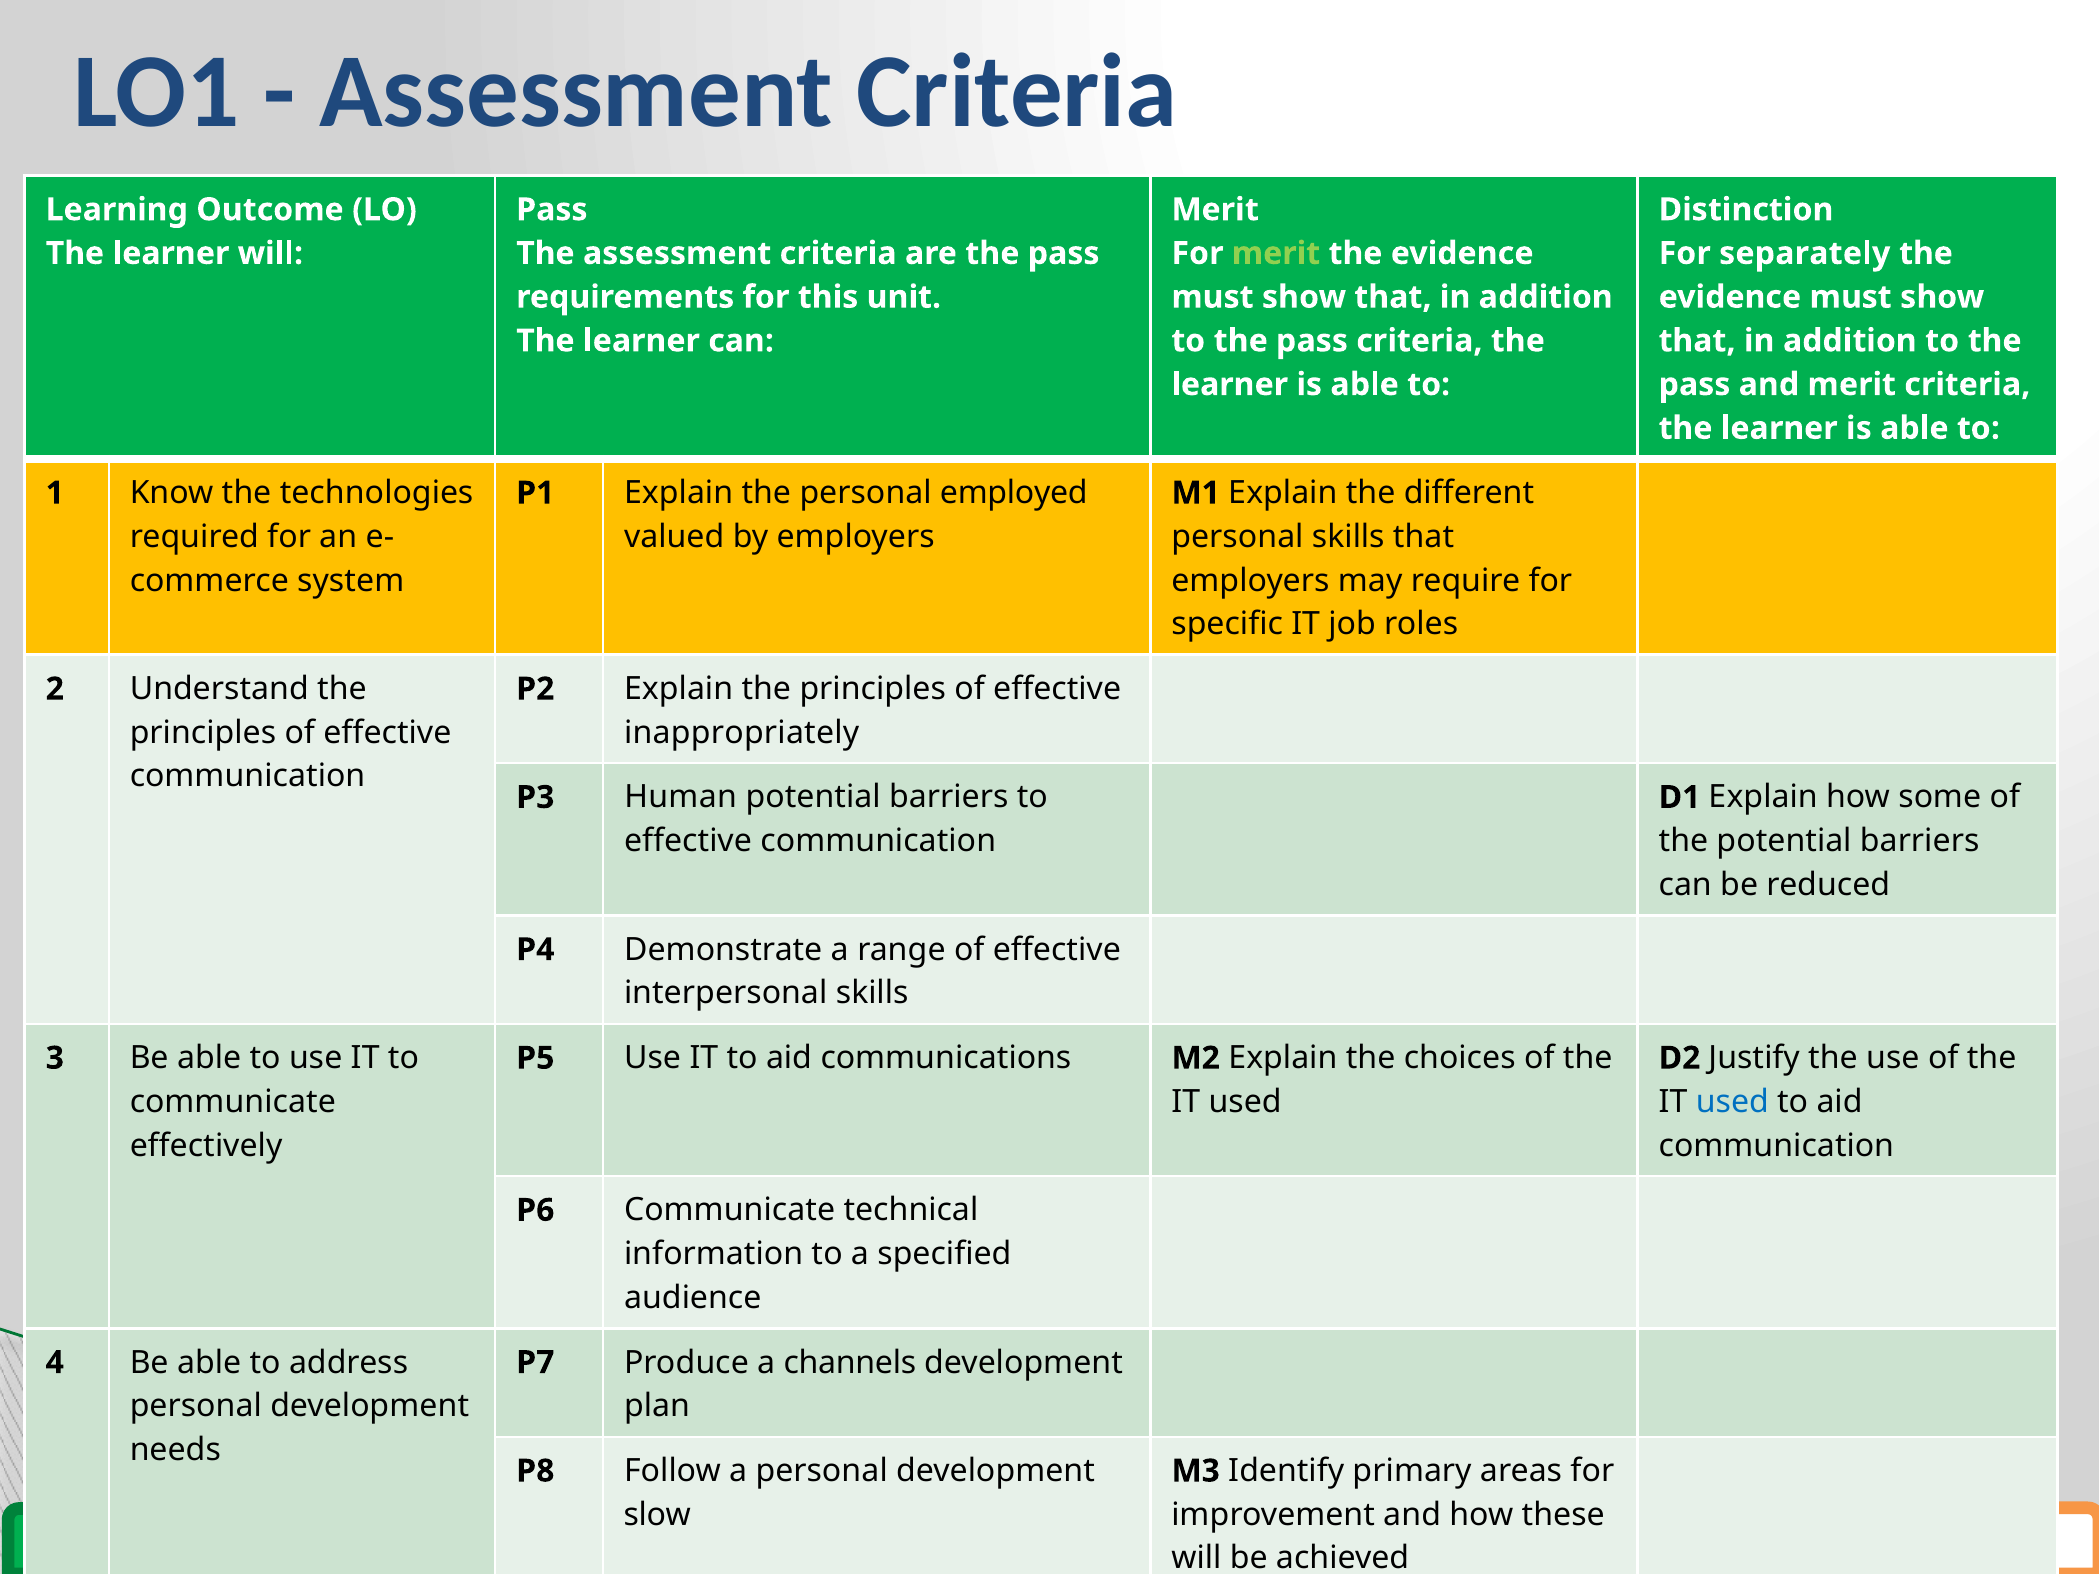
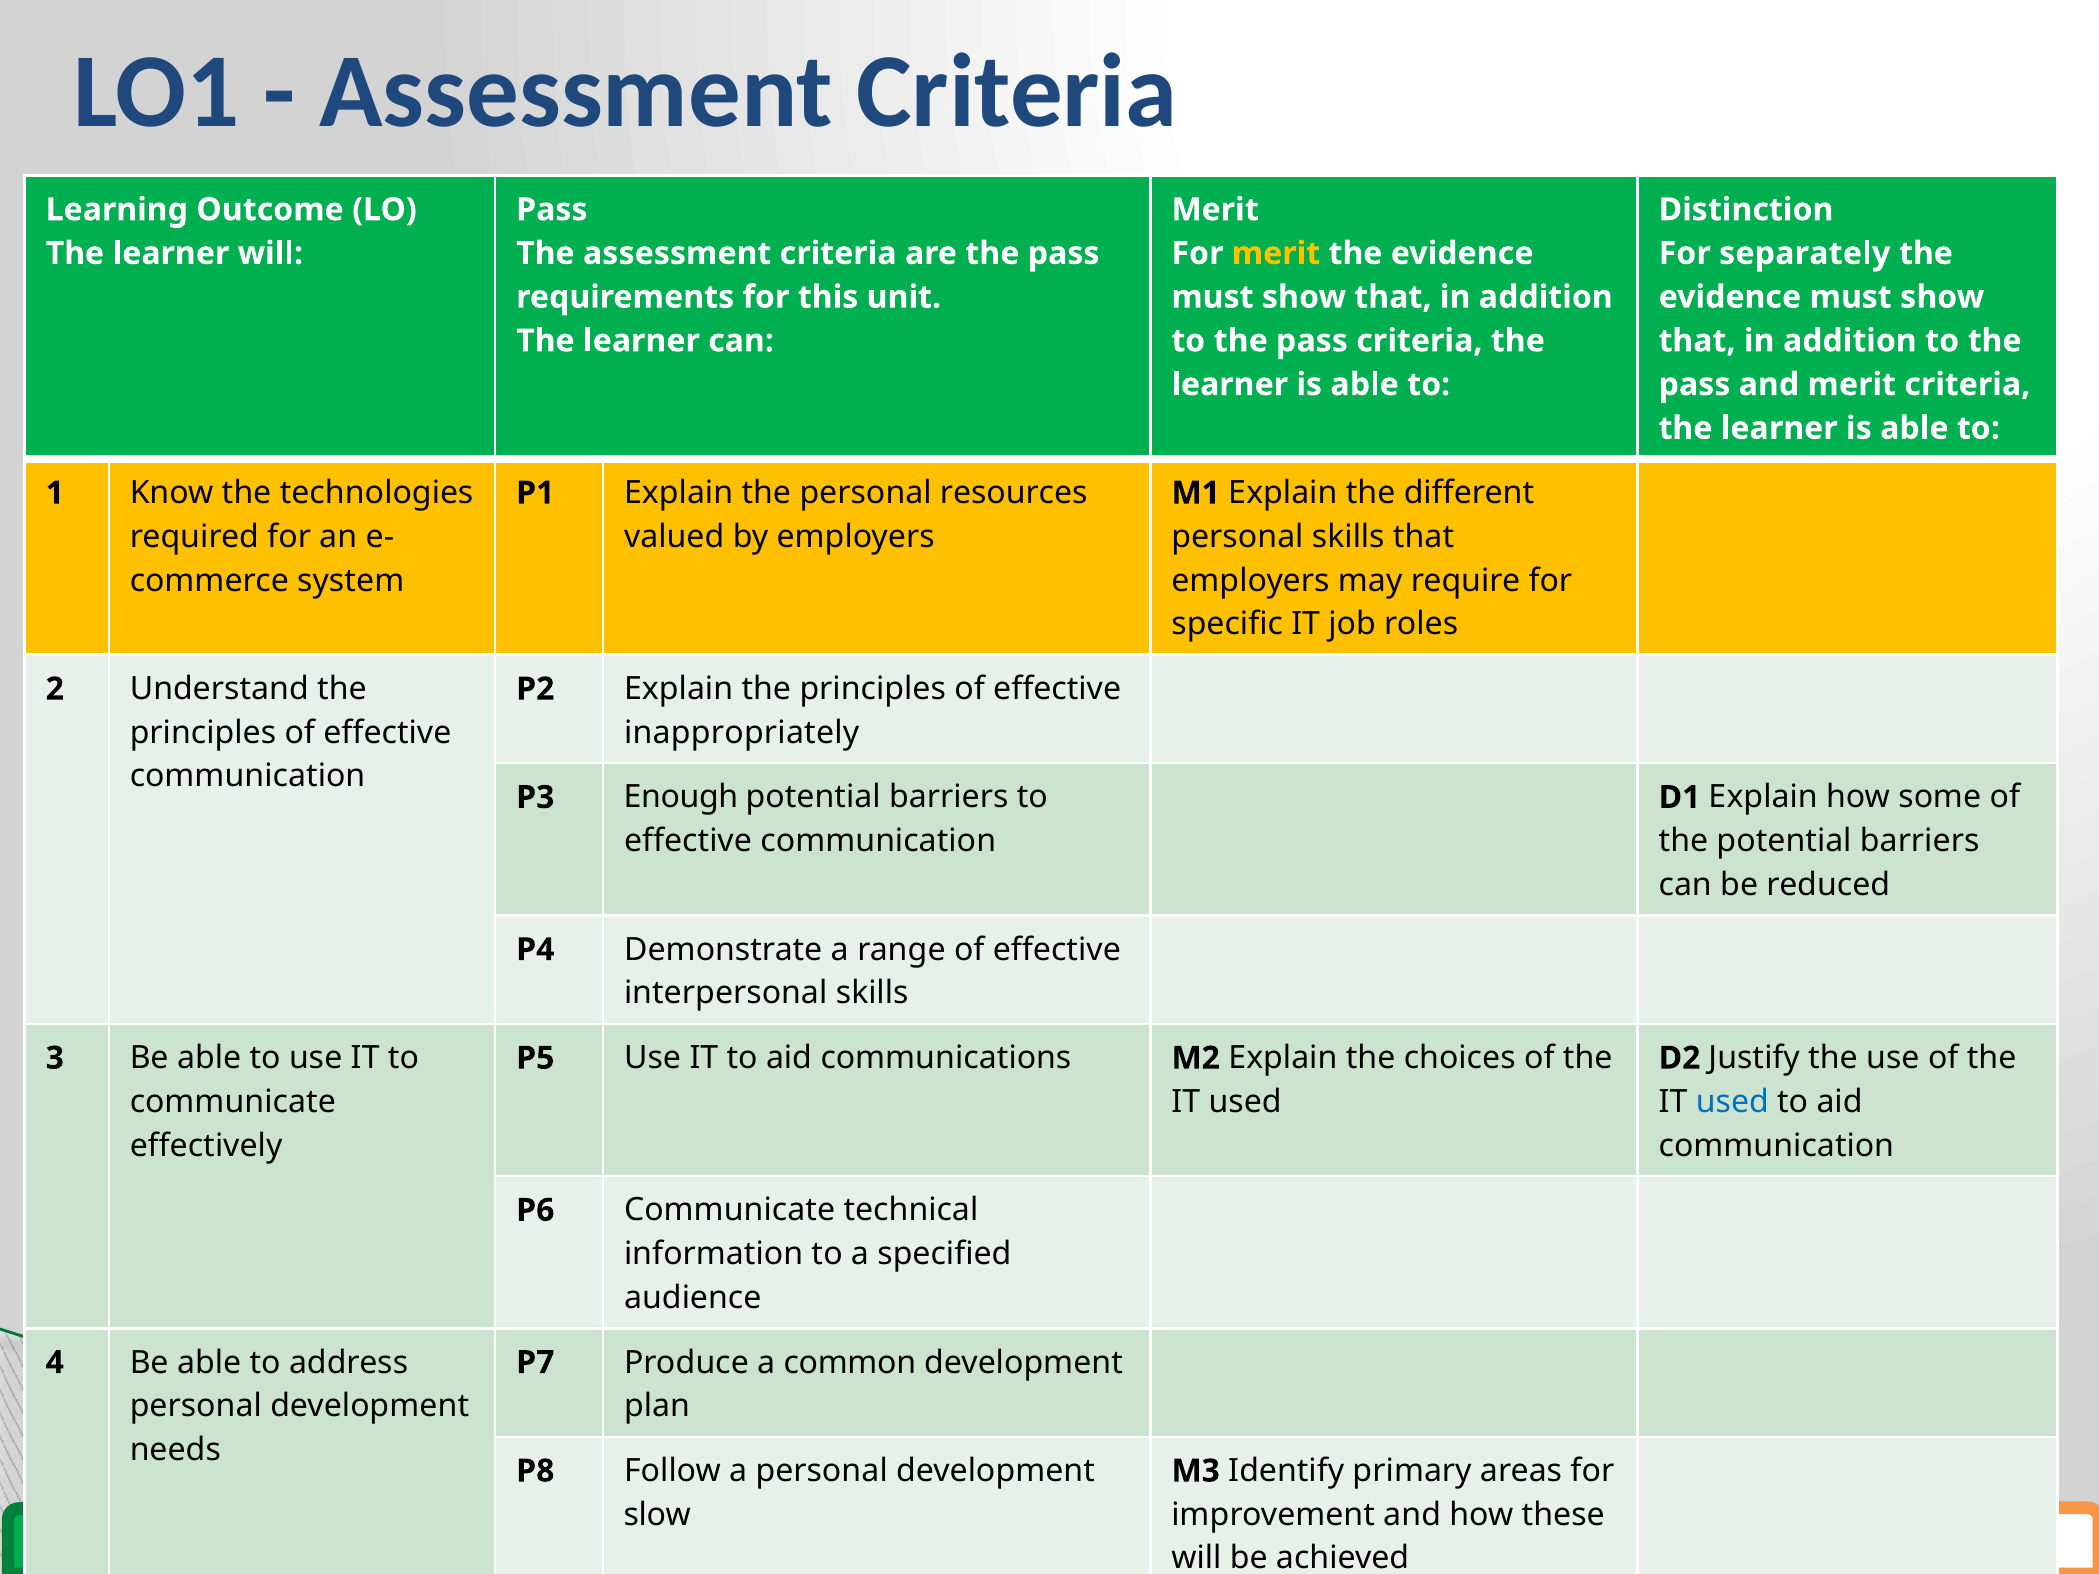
merit colour: light green -> yellow (1276, 253)
employed: employed -> resources (1014, 493)
Human: Human -> Enough (681, 798)
channels: channels -> common (850, 1363)
